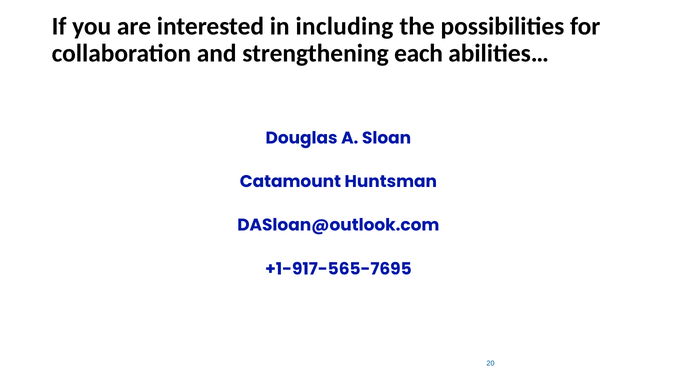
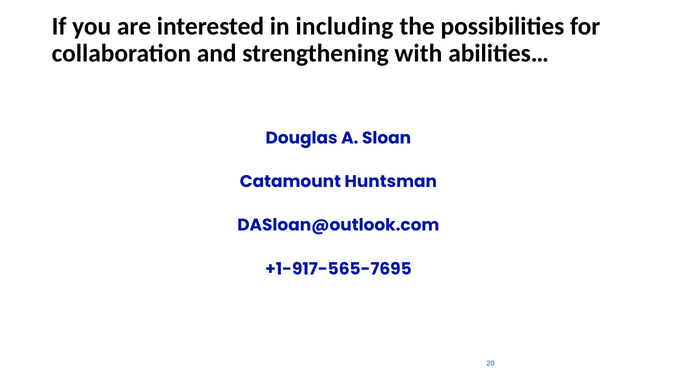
each: each -> with (418, 54)
